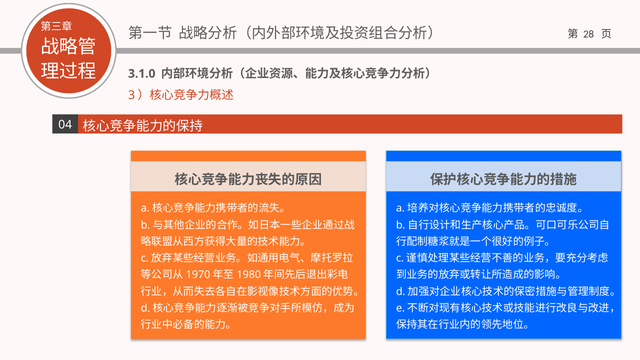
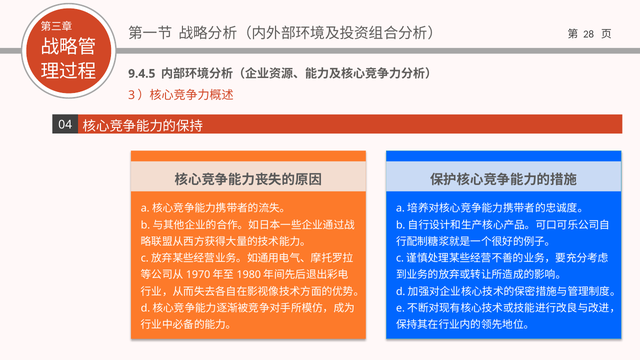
3.1.0: 3.1.0 -> 9.4.5 (142, 74)
